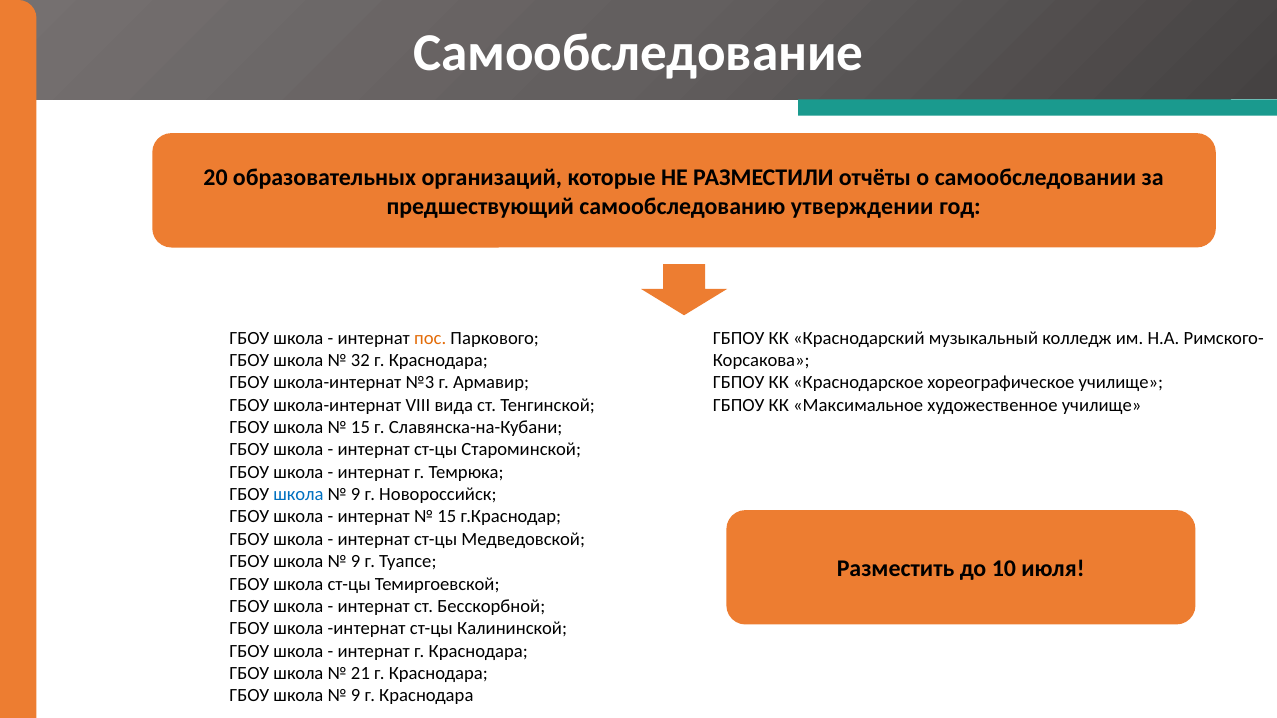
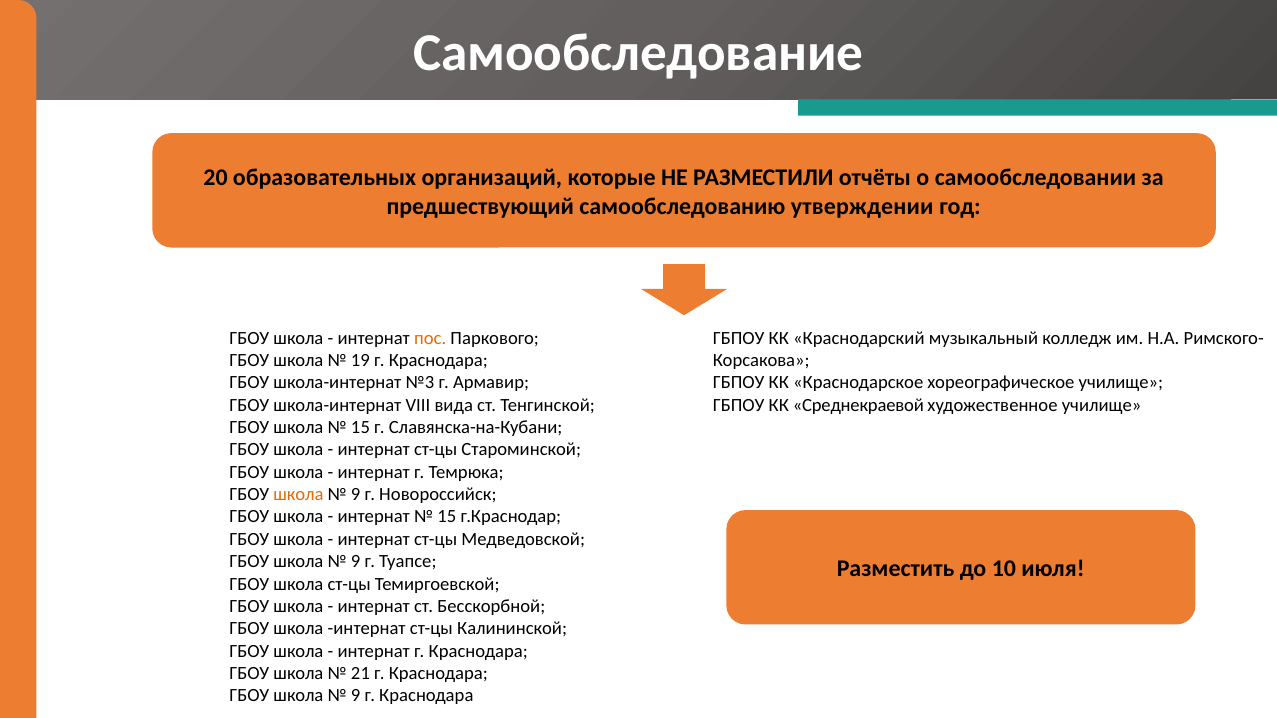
32: 32 -> 19 (360, 361)
Максимальное: Максимальное -> Среднекраевой (858, 405)
школа colour: blue -> orange (298, 495)
